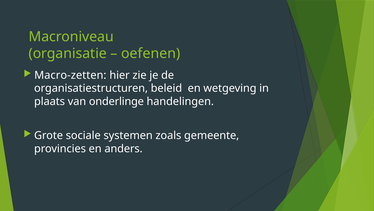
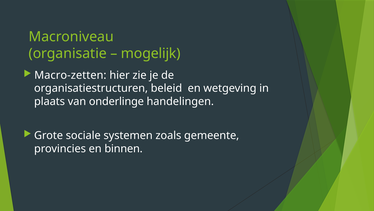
oefenen: oefenen -> mogelijk (151, 53)
anders: anders -> binnen (124, 148)
